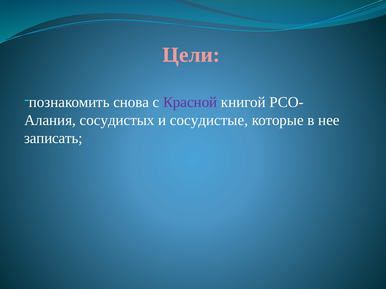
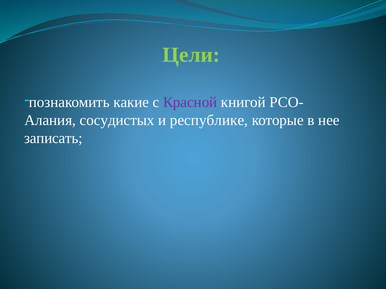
Цели colour: pink -> light green (191, 55)
снова: снова -> какие (131, 102)
сосудистые: сосудистые -> республике (209, 120)
